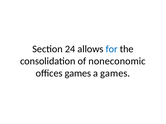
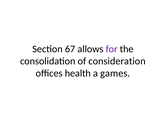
24: 24 -> 67 (70, 49)
for colour: blue -> purple (112, 49)
noneconomic: noneconomic -> consideration (117, 61)
offices games: games -> health (78, 73)
